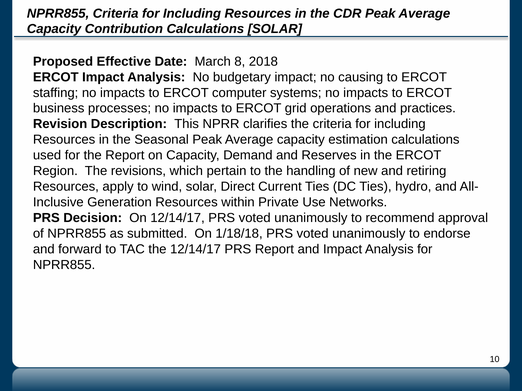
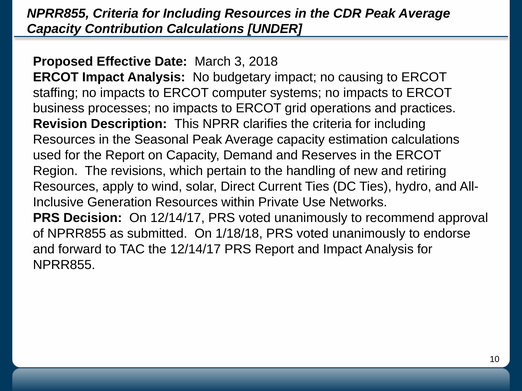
Calculations SOLAR: SOLAR -> UNDER (275, 29)
8: 8 -> 3 (240, 61)
